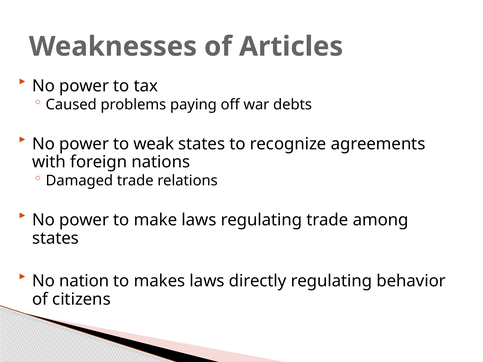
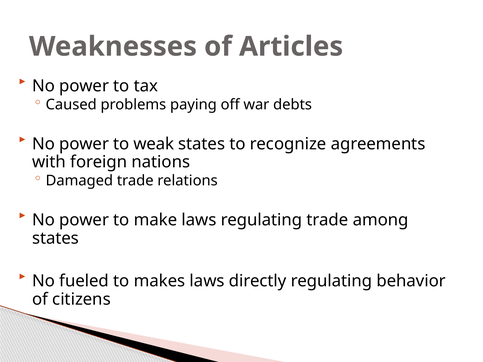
nation: nation -> fueled (84, 281)
